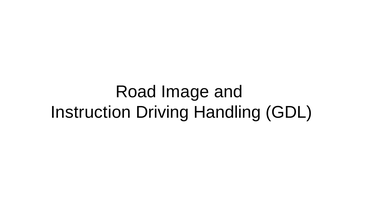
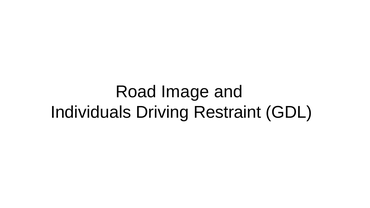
Instruction: Instruction -> Individuals (91, 112)
Handling: Handling -> Restraint (227, 112)
